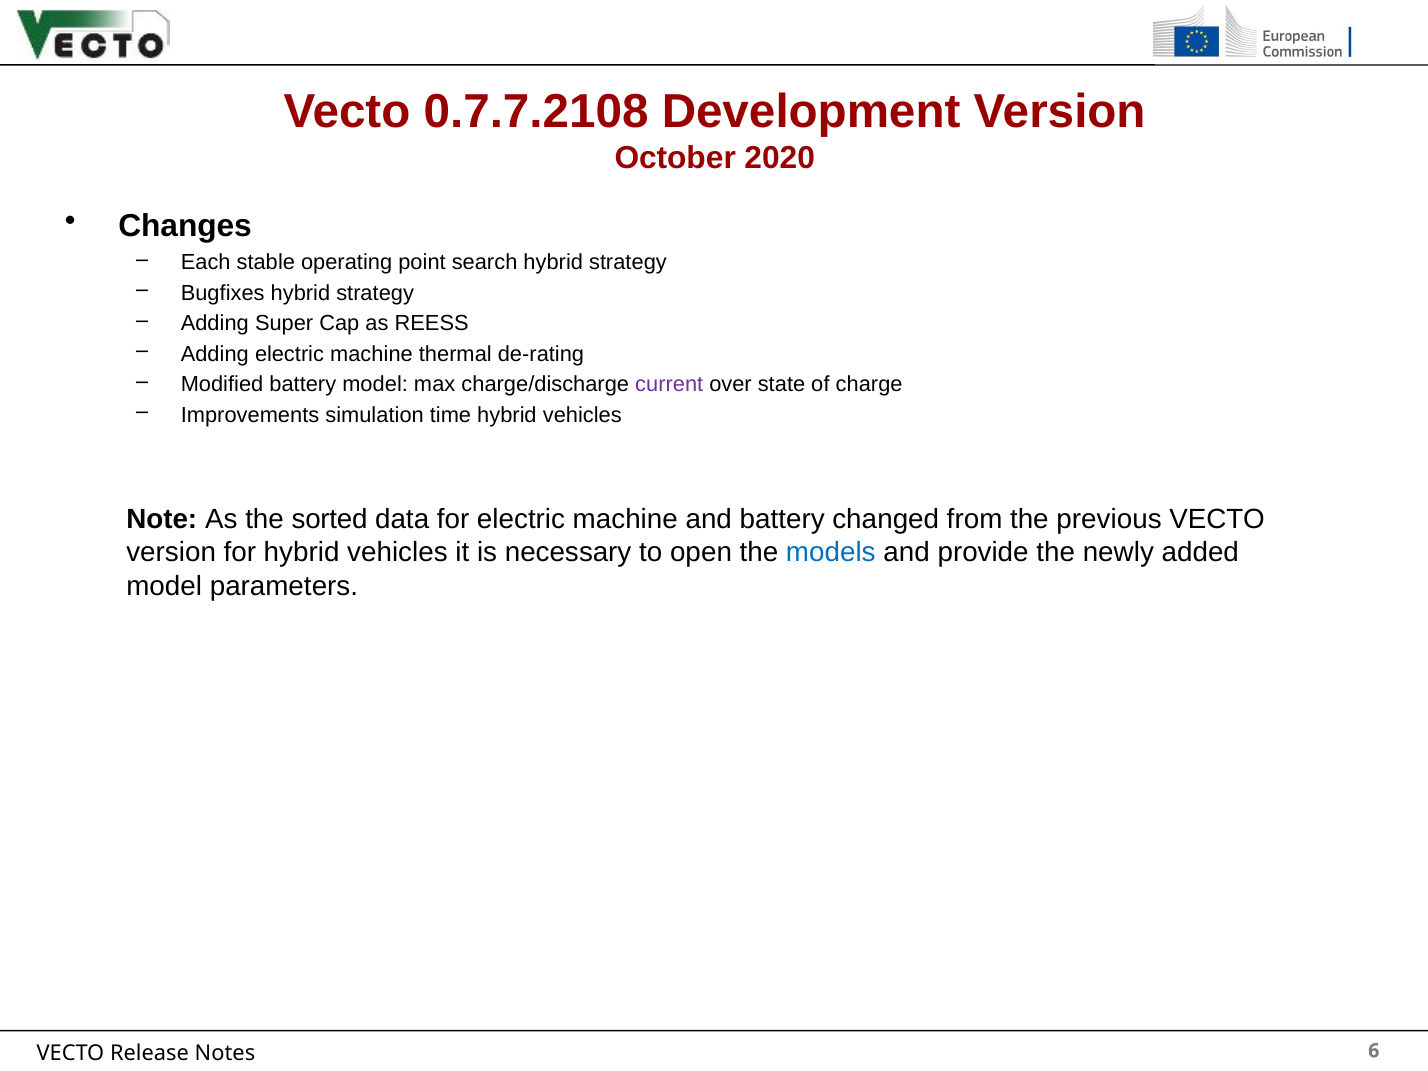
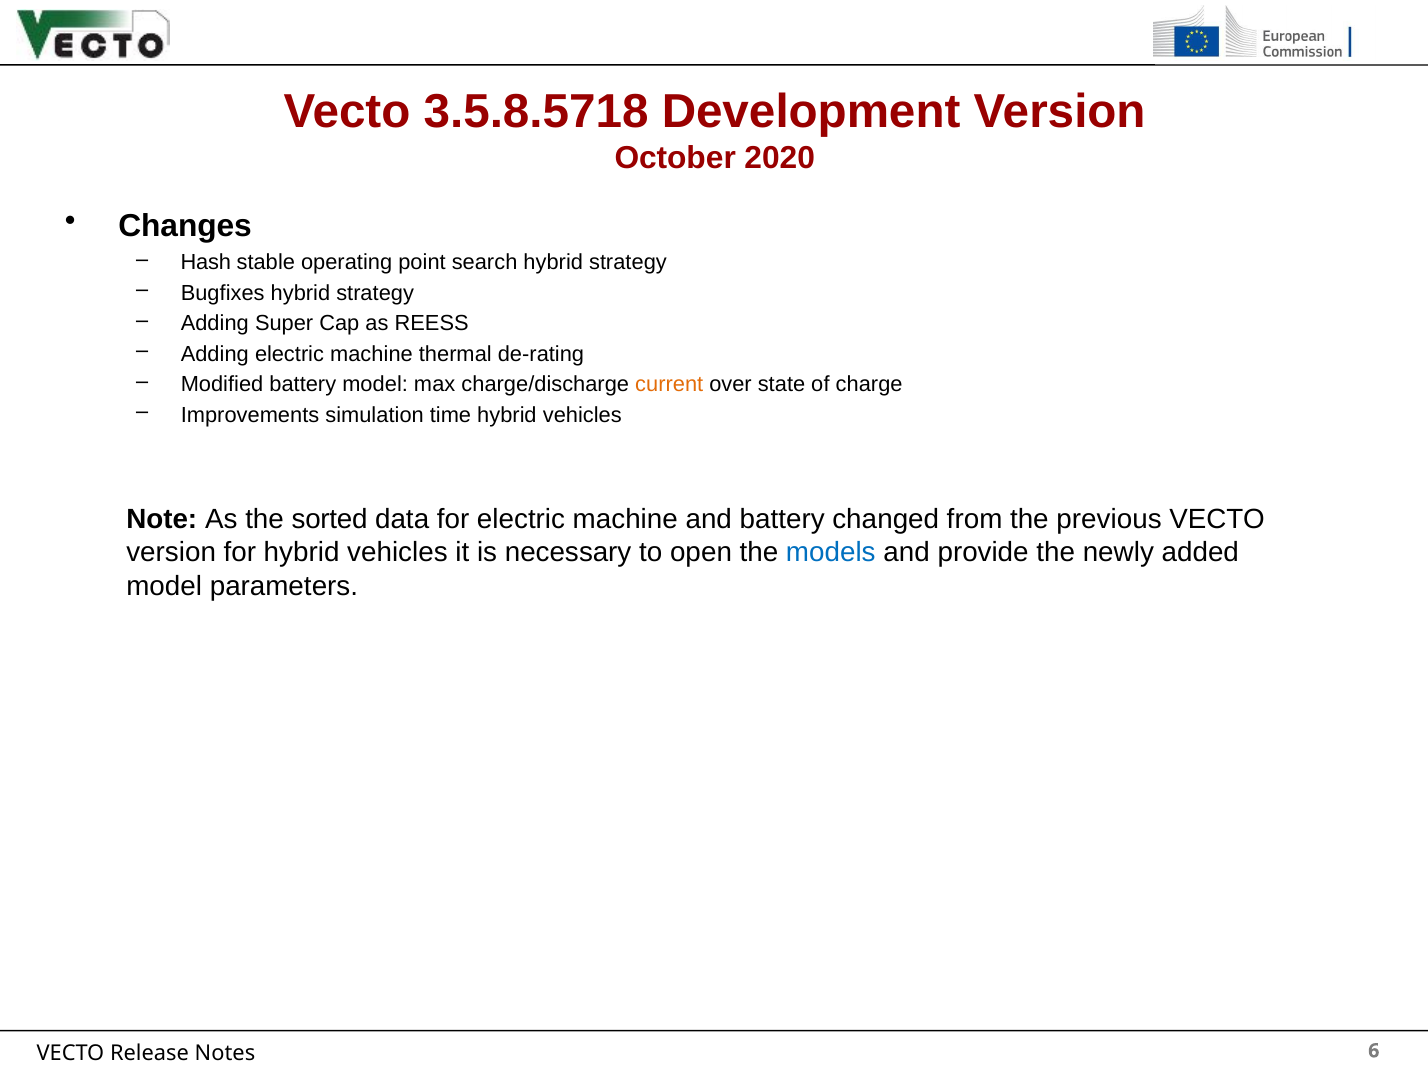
0.7.7.2108: 0.7.7.2108 -> 3.5.8.5718 (536, 112)
Each: Each -> Hash (206, 262)
current colour: purple -> orange (669, 385)
